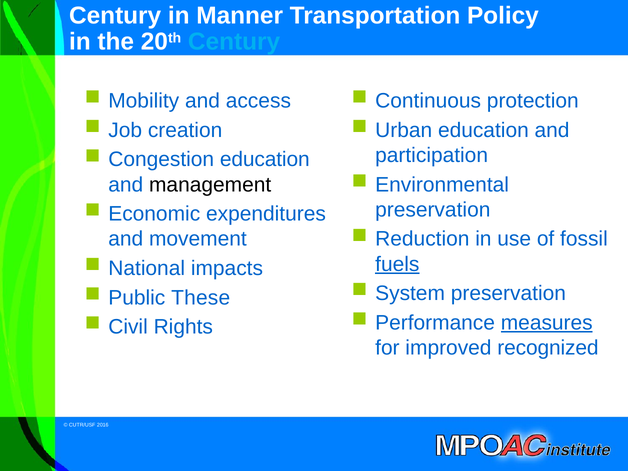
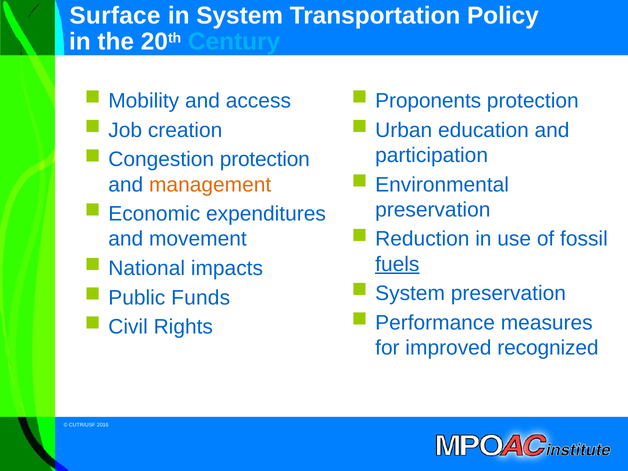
Century: Century -> Surface (115, 15)
in Manner: Manner -> System (240, 15)
Continuous: Continuous -> Proponents (428, 101)
Congestion education: education -> protection (265, 160)
management colour: black -> orange (210, 185)
These: These -> Funds (201, 298)
measures underline: present -> none (547, 323)
